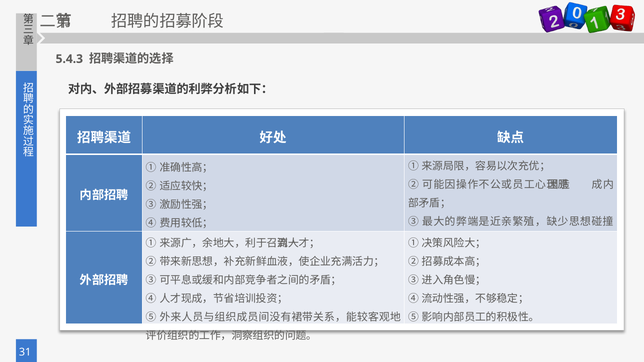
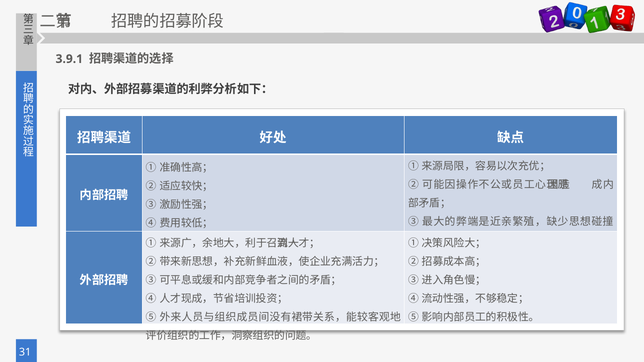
5.4.3: 5.4.3 -> 3.9.1 (69, 59)
